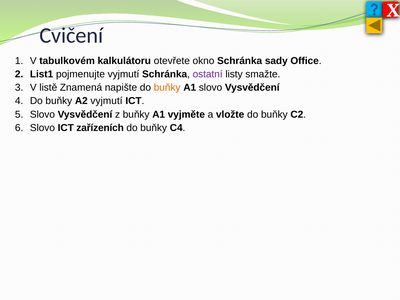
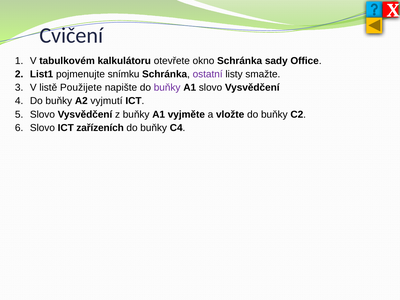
pojmenujte vyjmutí: vyjmutí -> snímku (124, 74)
Znamená: Znamená -> Použijete (81, 88)
buňky colour: orange -> purple (167, 88)
